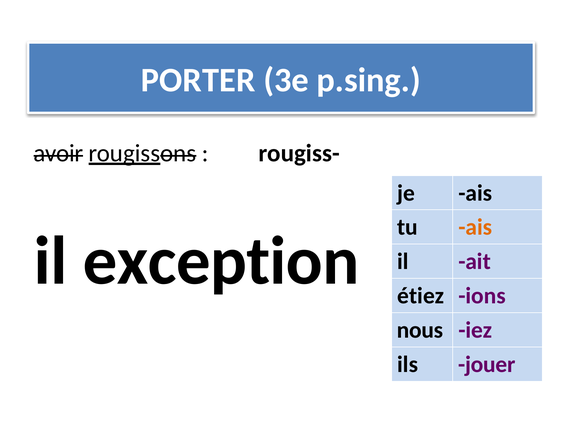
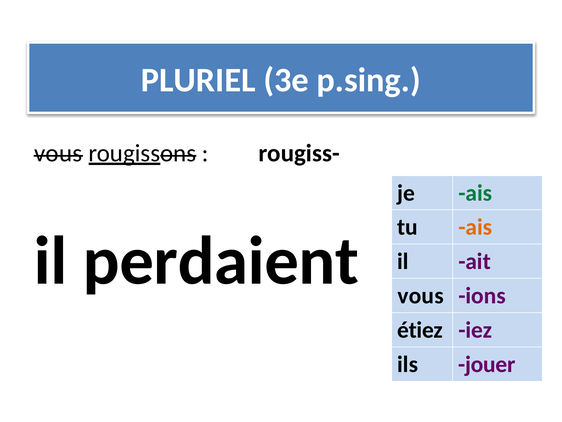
PORTER: PORTER -> PLURIEL (198, 80)
avoir: avoir -> vous (58, 153)
ais colour: black -> green (475, 193)
exception: exception -> perdaient (221, 261)
étiez: étiez -> vous (421, 295)
nous: nous -> étiez (420, 330)
